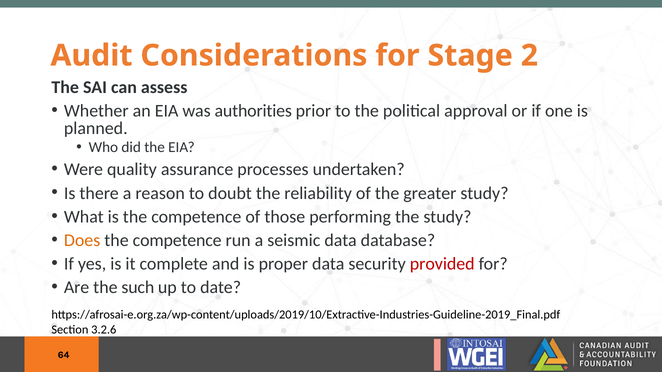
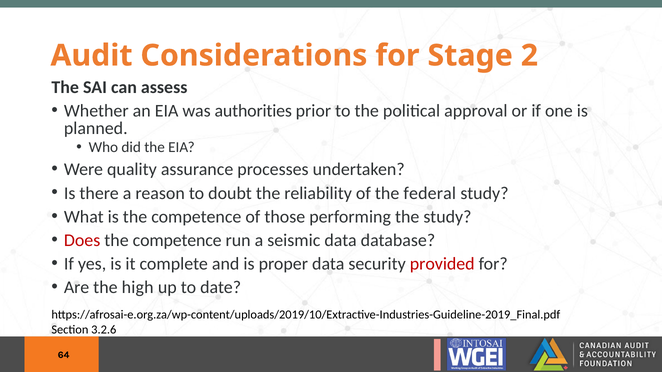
greater: greater -> federal (430, 193)
Does colour: orange -> red (82, 241)
such: such -> high (138, 288)
